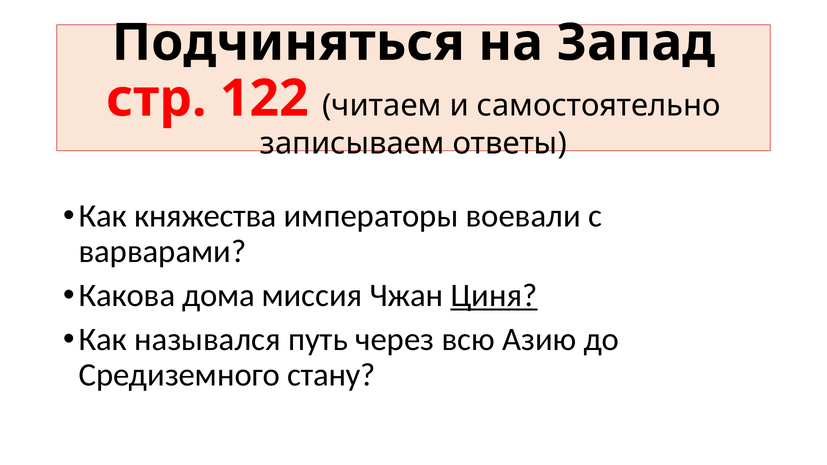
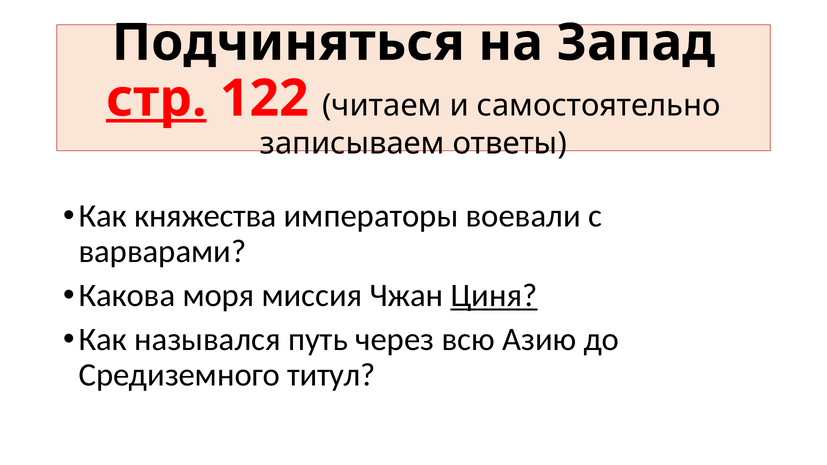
стр underline: none -> present (156, 99)
дома: дома -> моря (218, 296)
стану: стану -> титул (331, 375)
